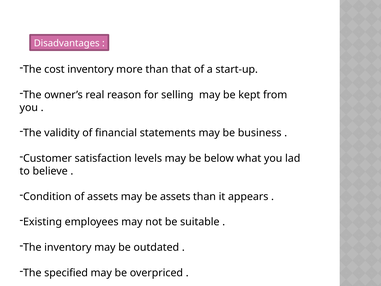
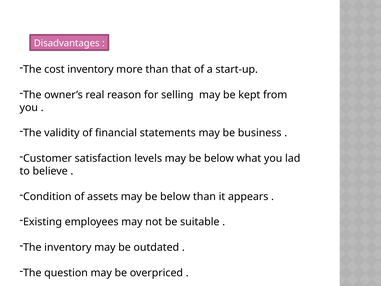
assets may be assets: assets -> below (175, 196)
specified: specified -> question (66, 273)
